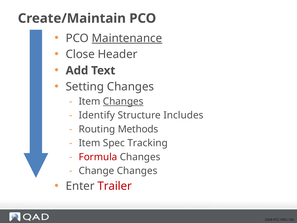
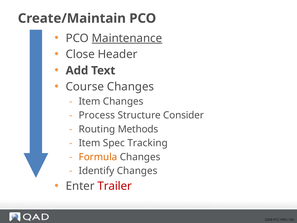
Setting: Setting -> Course (85, 87)
Changes underline: present -> none (123, 101)
Identify: Identify -> Process (97, 115)
Includes: Includes -> Consider (184, 115)
Formula colour: red -> orange (98, 157)
Change: Change -> Identify (97, 171)
